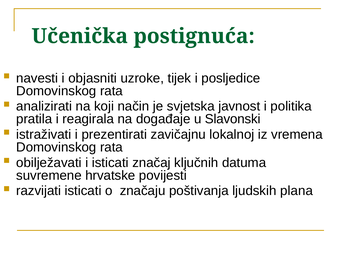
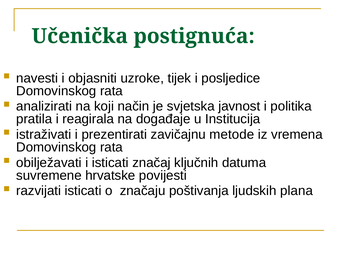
Slavonski: Slavonski -> Institucija (233, 119)
lokalnoj: lokalnoj -> metode (232, 134)
